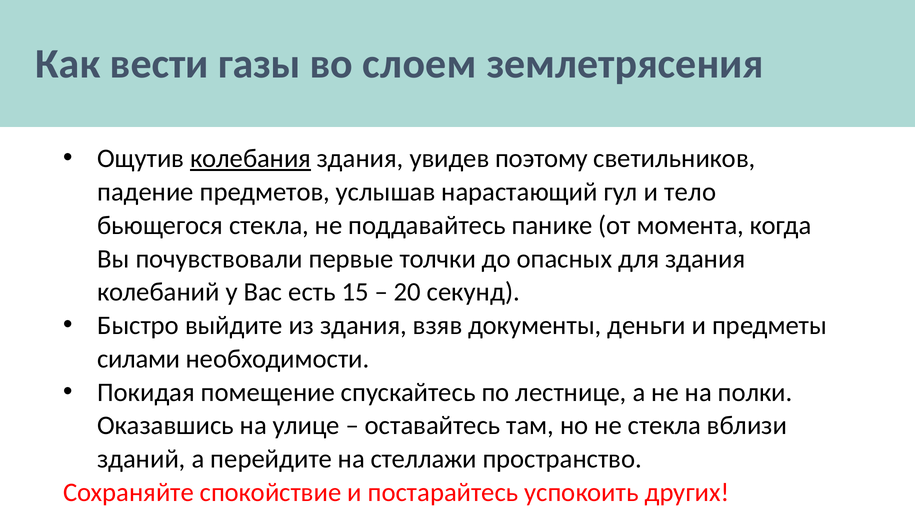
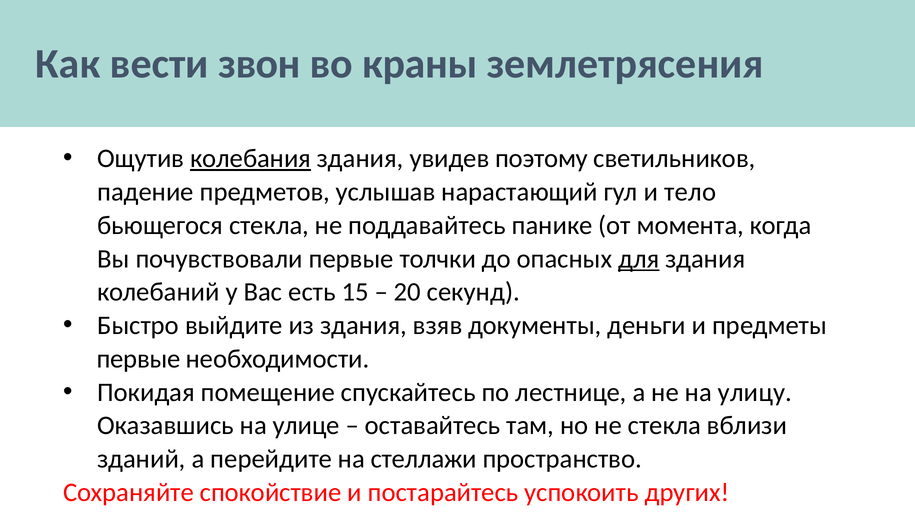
газы: газы -> звон (259, 64)
слоем: слоем -> краны (420, 64)
для underline: none -> present (639, 259)
силами: силами -> первые (139, 359)
полки: полки -> улицу (755, 392)
